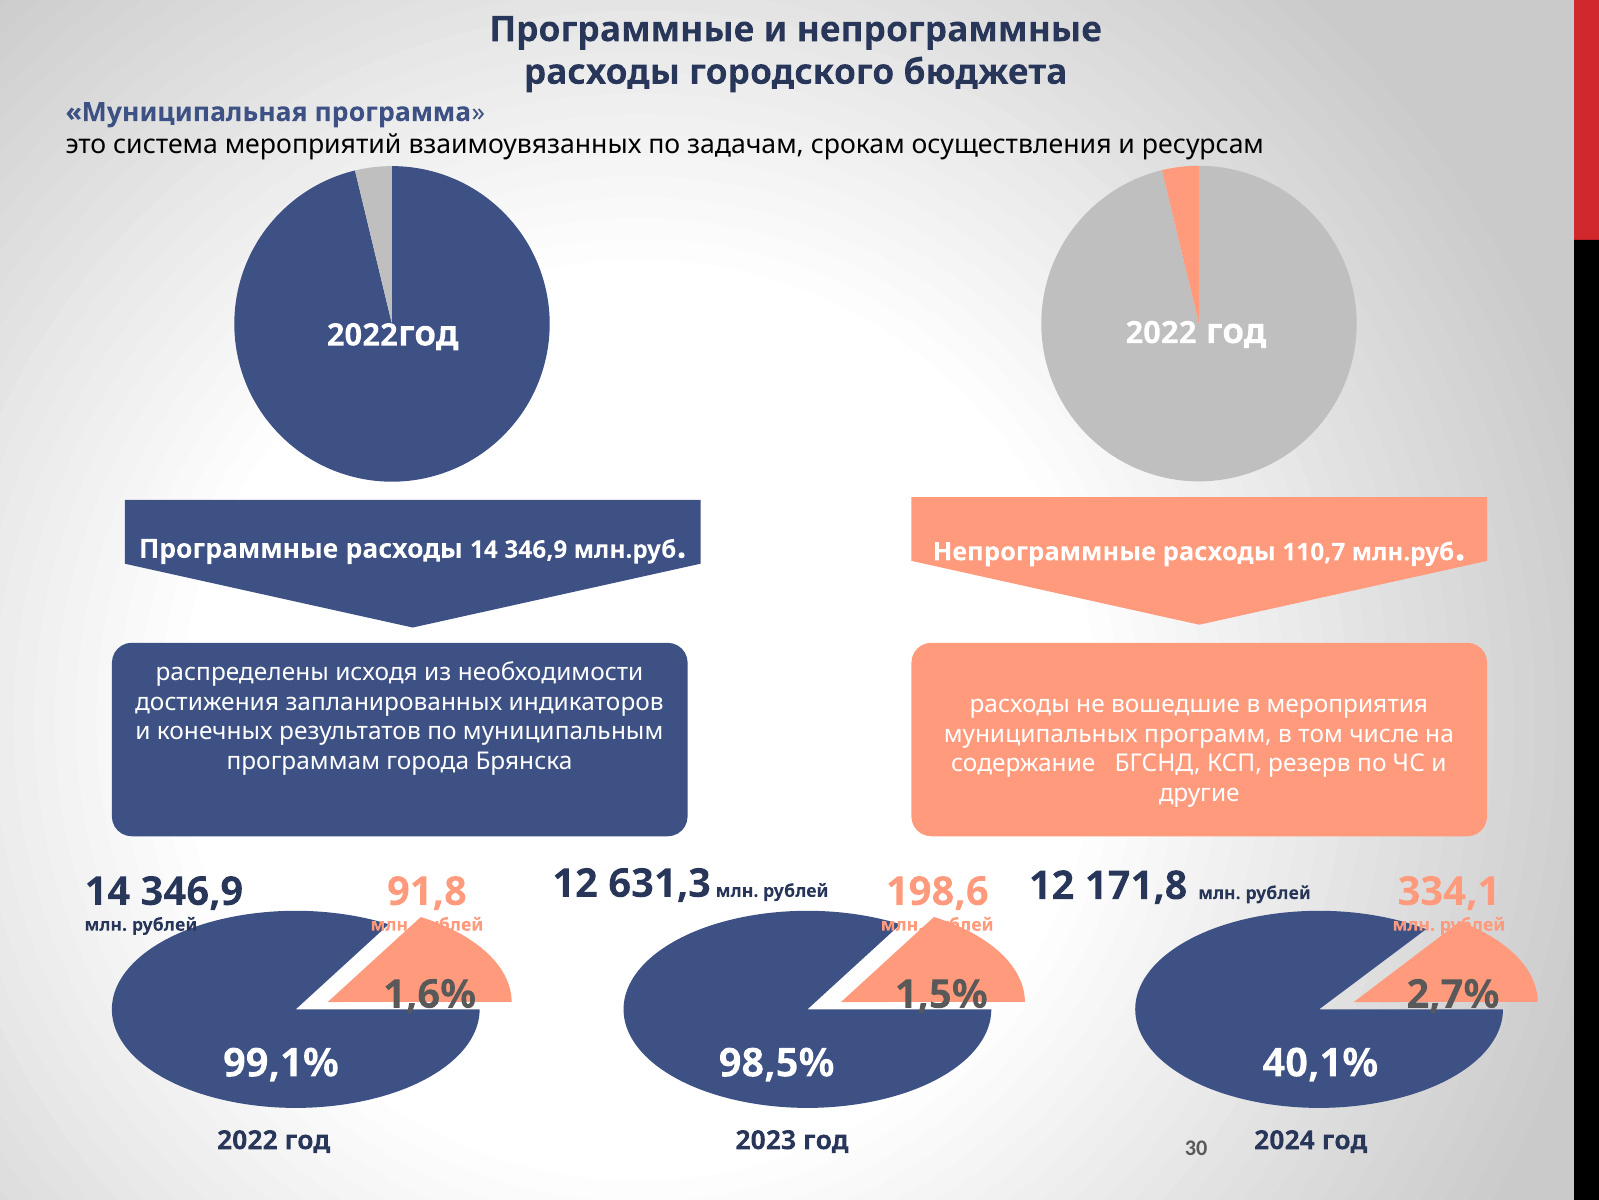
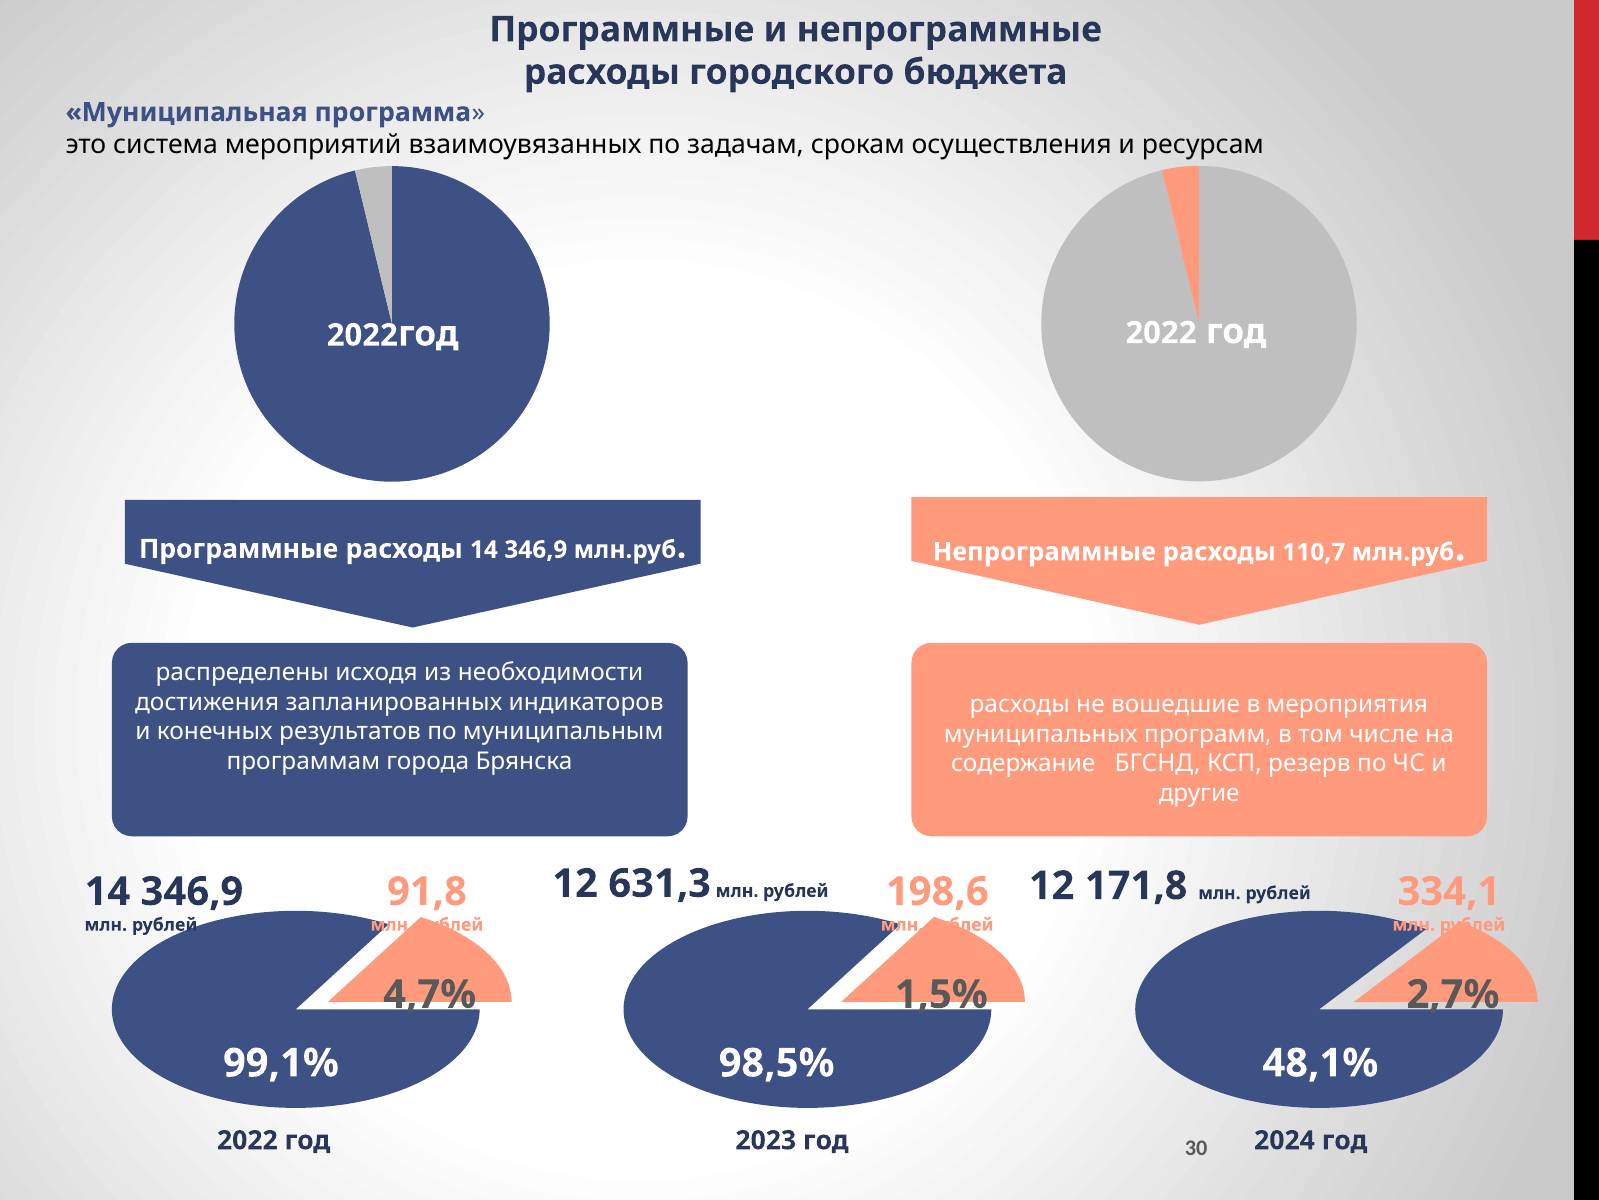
1,6%: 1,6% -> 4,7% (430, 994)
40,1%: 40,1% -> 48,1% (1320, 1063)
